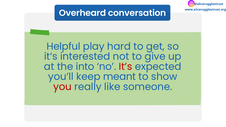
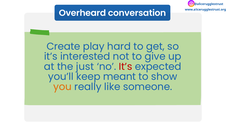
Helpful: Helpful -> Create (63, 46)
into: into -> just (85, 67)
you colour: red -> orange (62, 87)
